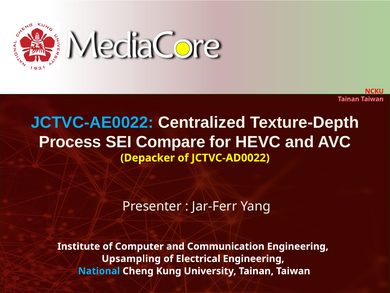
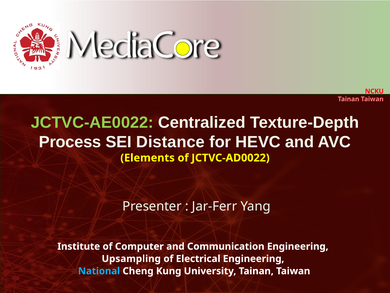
JCTVC-AE0022 colour: light blue -> light green (92, 122)
Compare: Compare -> Distance (170, 142)
Depacker: Depacker -> Elements (148, 158)
